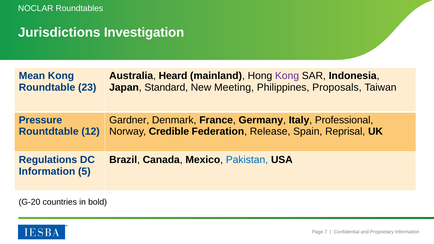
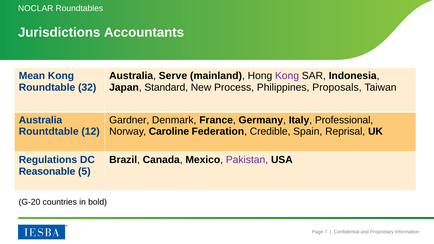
Investigation: Investigation -> Accountants (144, 33)
Heard: Heard -> Serve (173, 76)
23: 23 -> 32 (87, 87)
Meeting: Meeting -> Process (234, 87)
Pressure: Pressure -> Australia (40, 120)
Credible: Credible -> Caroline (169, 132)
Release: Release -> Credible (270, 132)
Pakistan colour: blue -> purple (247, 160)
Information: Information -> Reasonable (47, 171)
